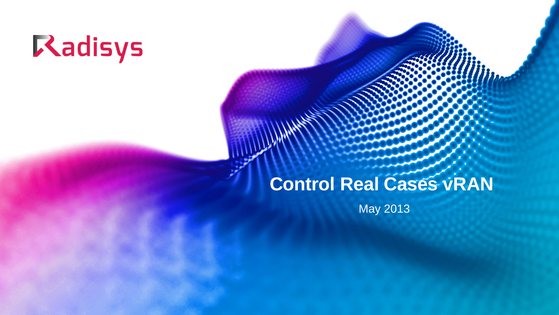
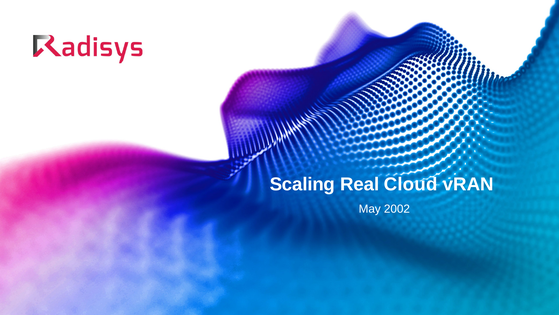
Control: Control -> Scaling (302, 184)
Cases: Cases -> Cloud (411, 184)
2013: 2013 -> 2002 (397, 209)
